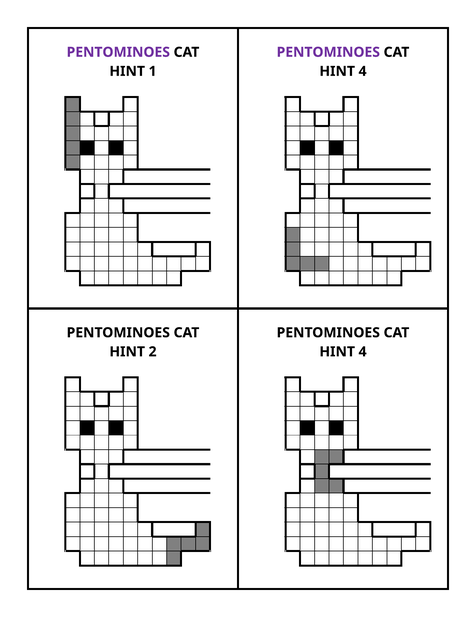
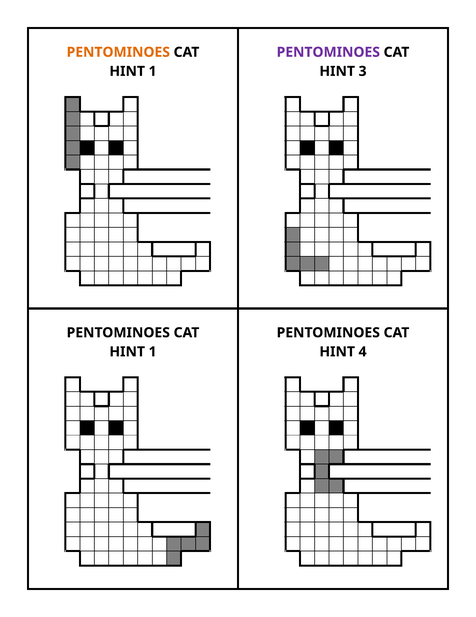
PENTOMINOES colour: purple -> orange (118, 52)
4: 4 -> 3 (363, 71)
2: 2 -> 1 (153, 351)
